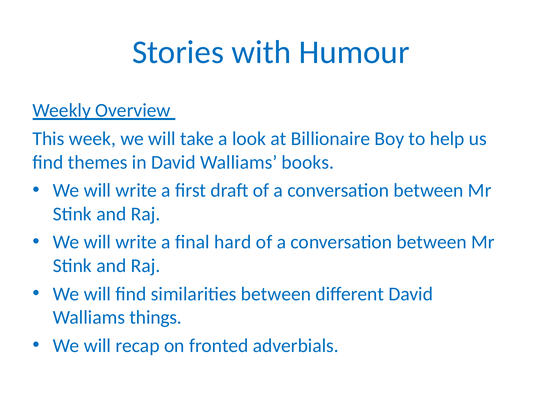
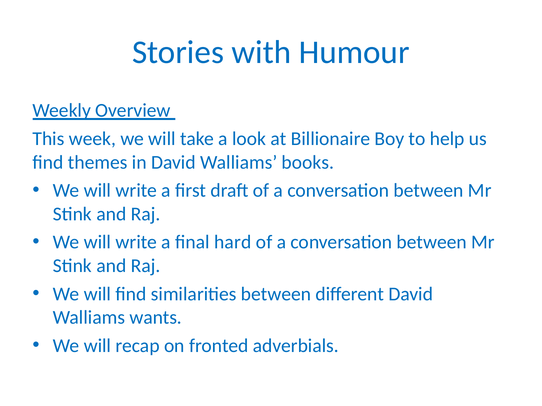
things: things -> wants (156, 318)
